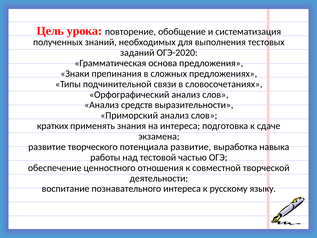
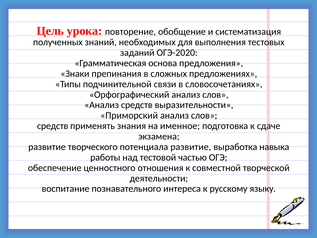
кратких: кратких -> средств (53, 126)
на интереса: интереса -> именное (180, 126)
